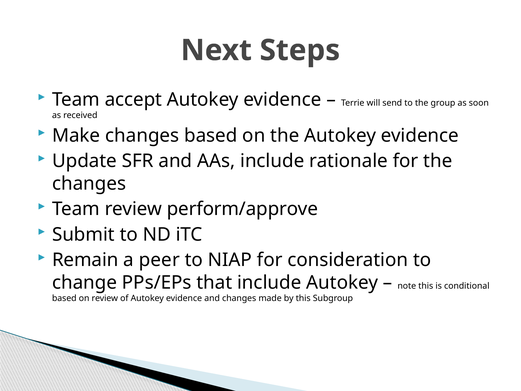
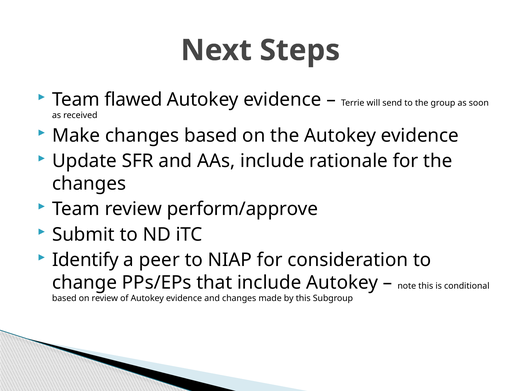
accept: accept -> flawed (133, 100)
Remain: Remain -> Identify (85, 260)
